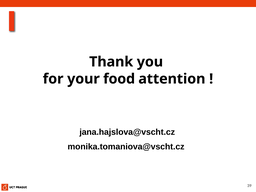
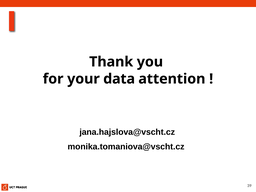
food: food -> data (119, 79)
